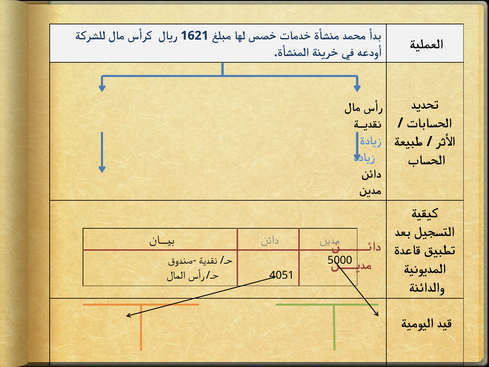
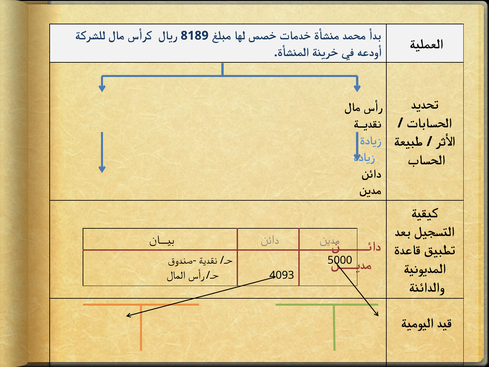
1621: 1621 -> 8189 (195, 36)
4051: 4051 -> 4093 (282, 275)
